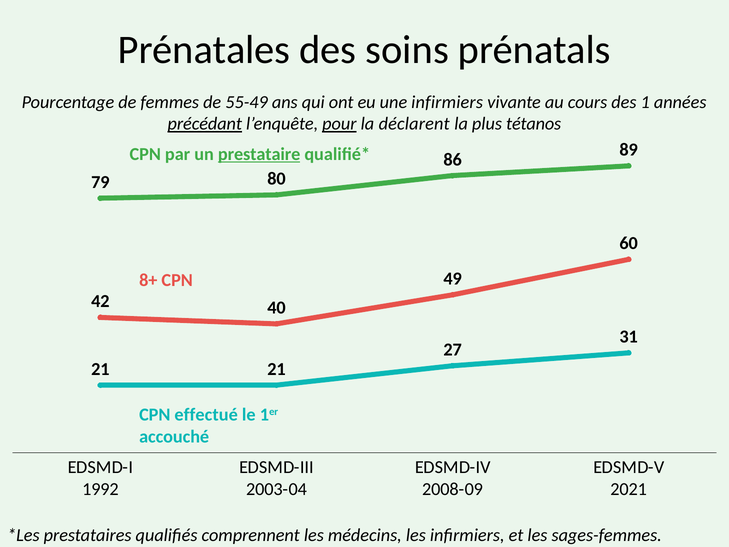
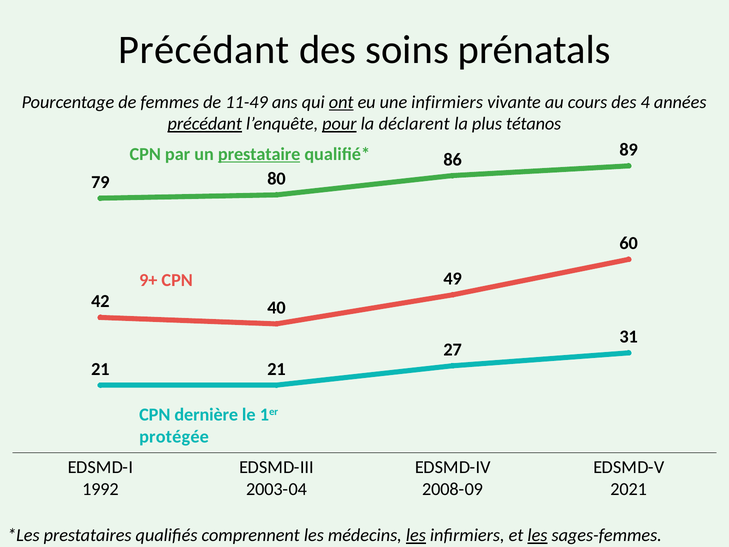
Prénatales: Prénatales -> Précédant (204, 50)
55-49: 55-49 -> 11-49 (247, 102)
ont underline: none -> present (341, 102)
1: 1 -> 4 (645, 102)
8+: 8+ -> 9+ (148, 280)
effectué: effectué -> dernière (206, 415)
accouché: accouché -> protégée (174, 437)
les underline: none -> present (416, 535)
les underline: none -> present (537, 535)
